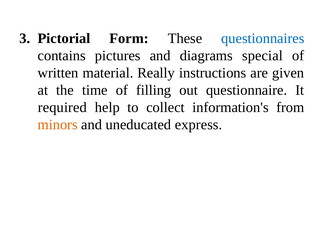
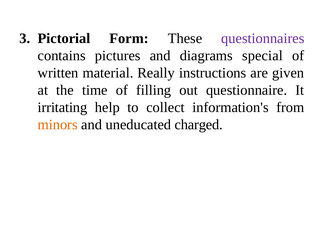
questionnaires colour: blue -> purple (263, 38)
required: required -> irritating (62, 107)
express: express -> charged (199, 125)
